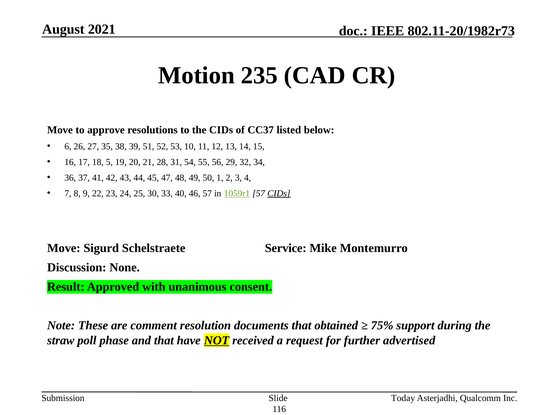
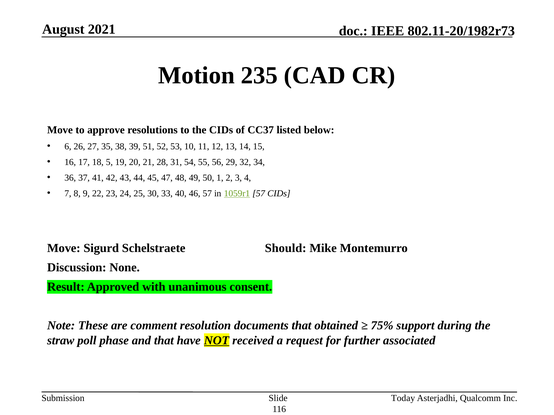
CIDs underline: present -> none (279, 194)
Service: Service -> Should (286, 248)
advertised: advertised -> associated (409, 341)
